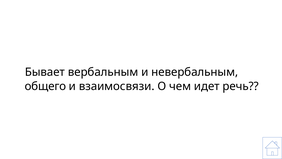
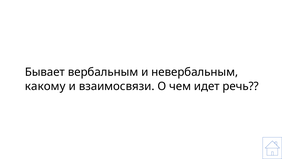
общего: общего -> какому (45, 86)
